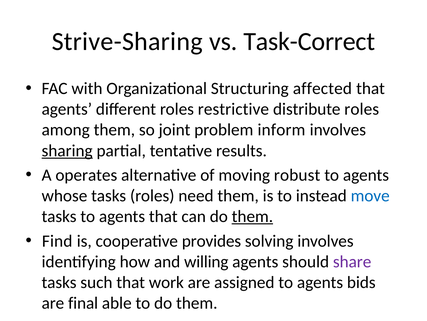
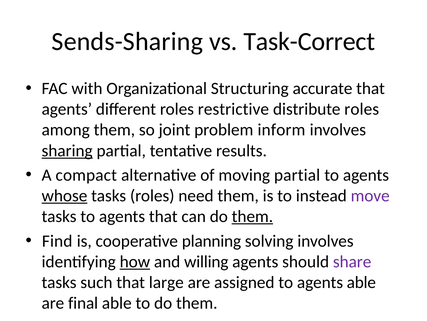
Strive-Sharing: Strive-Sharing -> Sends-Sharing (127, 41)
affected: affected -> accurate (323, 88)
operates: operates -> compact (86, 175)
moving robust: robust -> partial (297, 175)
whose underline: none -> present (64, 195)
move colour: blue -> purple (370, 195)
provides: provides -> planning (211, 240)
how underline: none -> present (135, 261)
work: work -> large (166, 282)
agents bids: bids -> able (361, 282)
